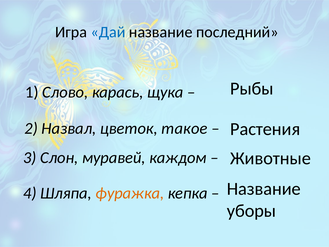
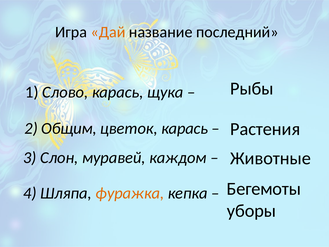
Дай colour: blue -> orange (108, 32)
Назвал: Назвал -> Общим (69, 128)
цветок такое: такое -> карась (185, 128)
Название: Название -> Бегемоты (264, 189)
